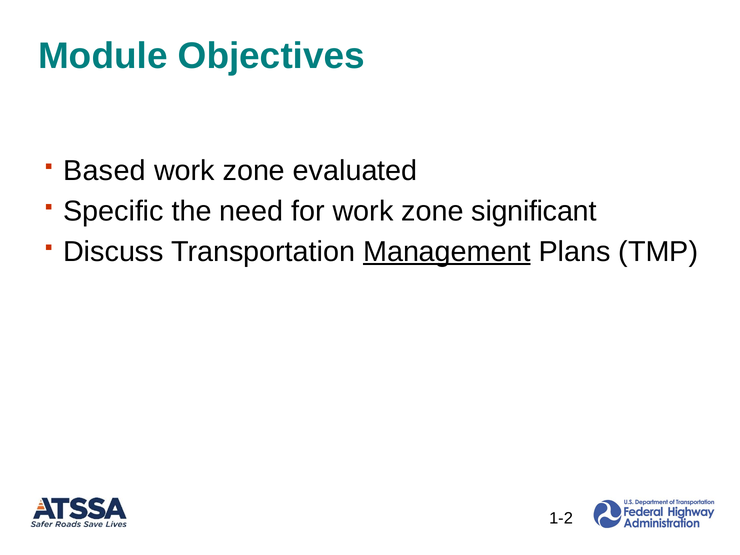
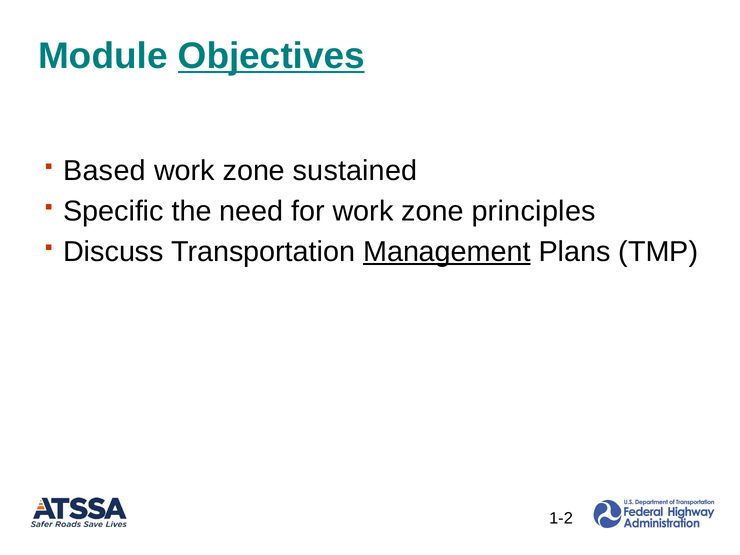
Objectives underline: none -> present (271, 56)
evaluated: evaluated -> sustained (355, 171)
significant: significant -> principles (534, 211)
